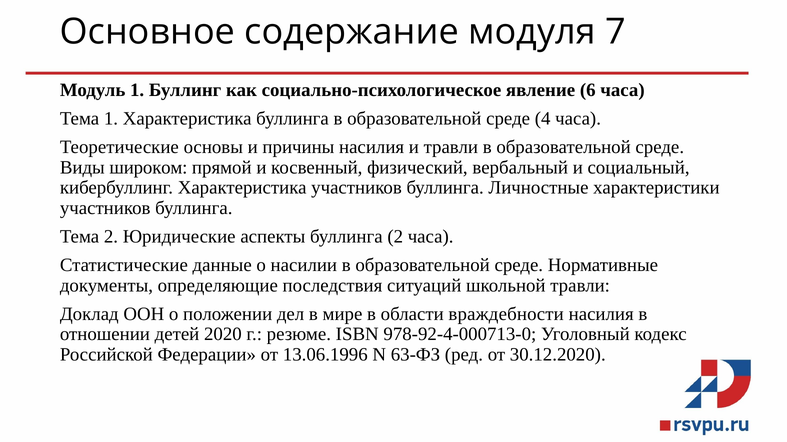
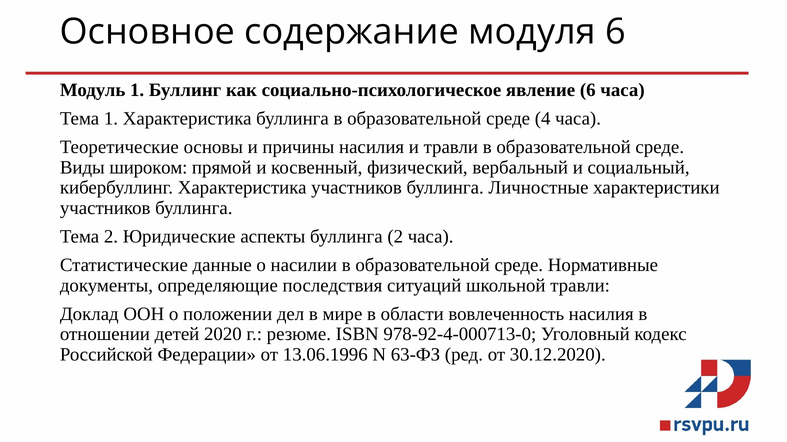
модуля 7: 7 -> 6 (615, 32)
враждебности: враждебности -> вовлеченность (506, 314)
